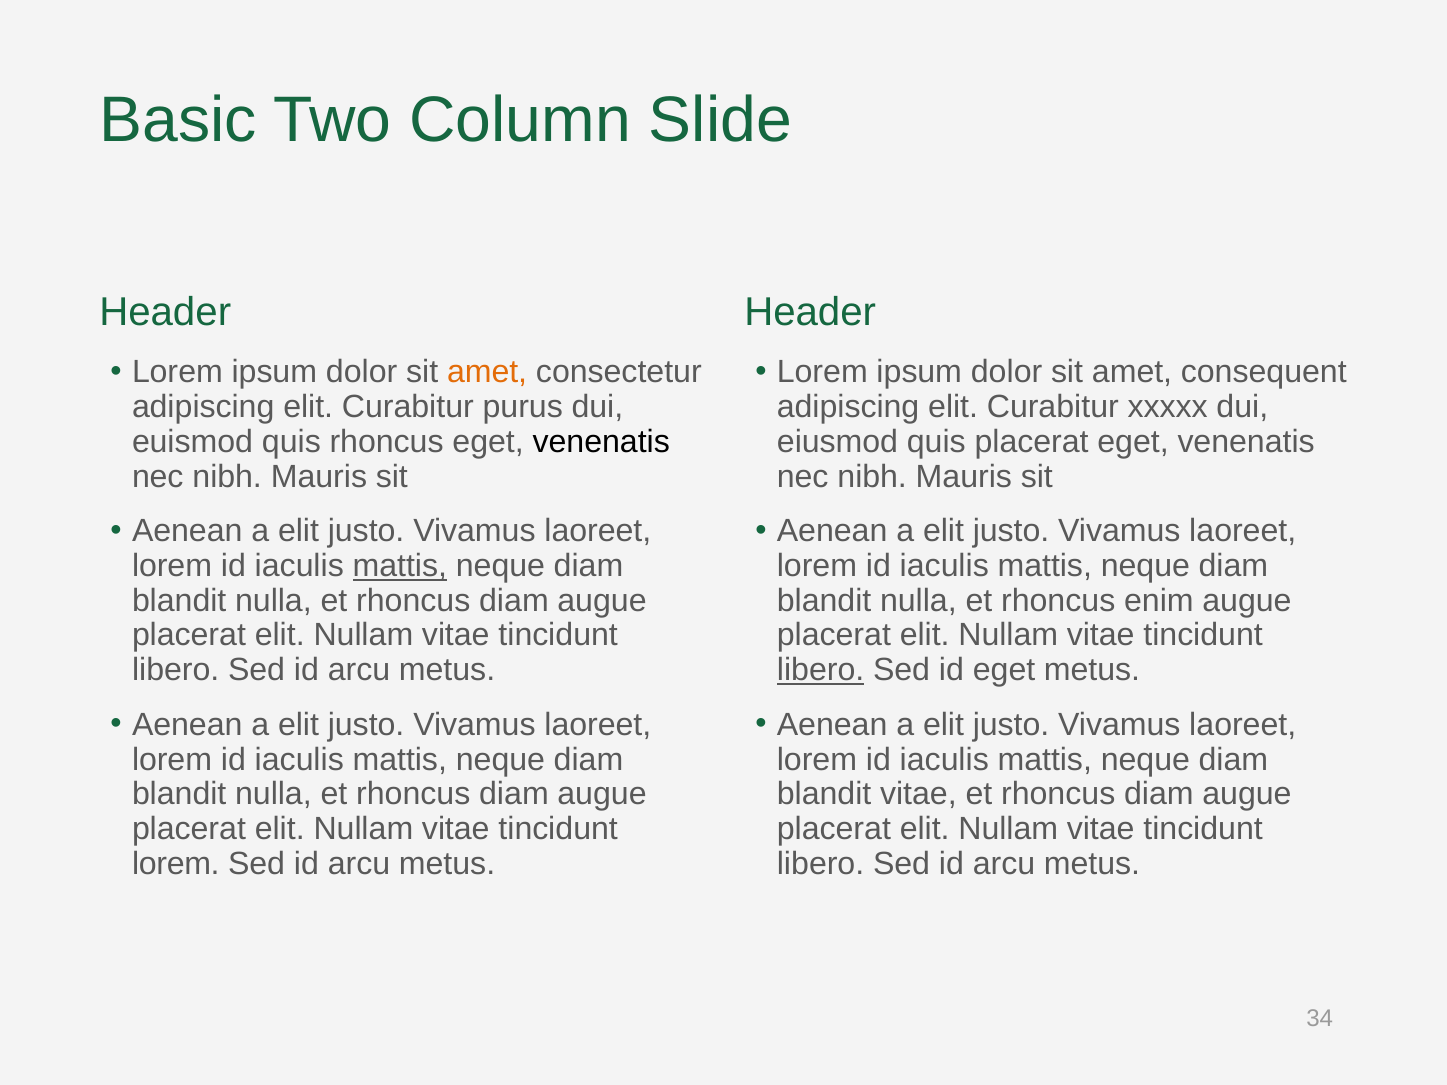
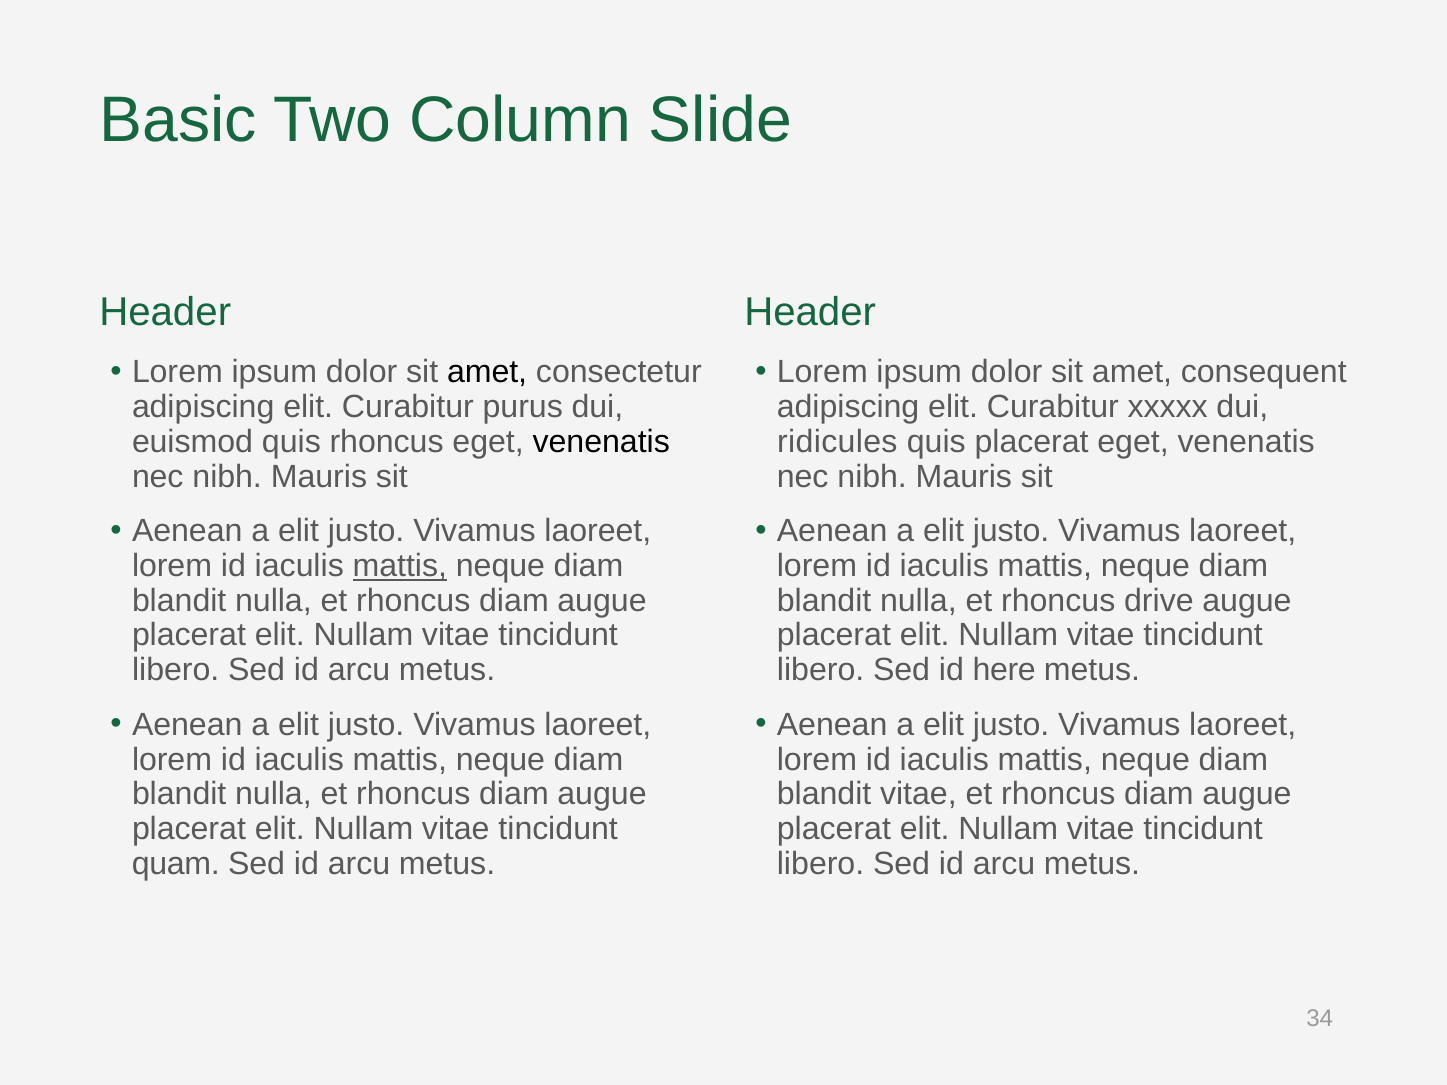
amet colour: orange -> black (487, 372)
eiusmod: eiusmod -> ridicules (837, 442)
enim: enim -> drive (1159, 601)
libero underline: present -> none (821, 670)
id eget: eget -> here (1004, 670)
lorem: lorem -> quam (176, 864)
